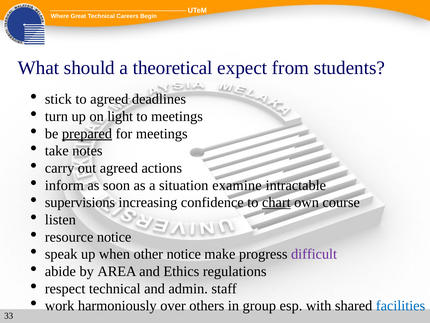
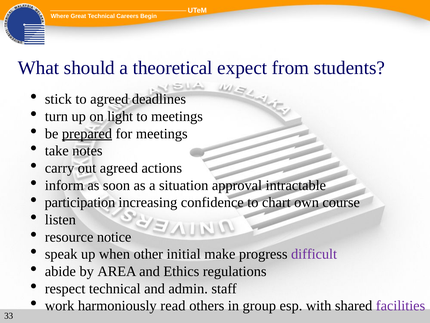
examine: examine -> approval (237, 185)
supervisions: supervisions -> participation (80, 202)
chart underline: present -> none (276, 202)
other notice: notice -> initial (184, 254)
over: over -> read (173, 305)
facilities colour: blue -> purple (401, 305)
